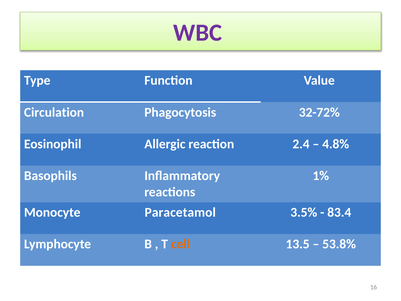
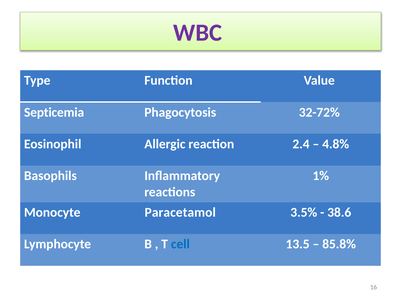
Circulation: Circulation -> Septicemia (54, 112)
83.4: 83.4 -> 38.6 (339, 212)
cell colour: orange -> blue (180, 244)
53.8%: 53.8% -> 85.8% (339, 244)
